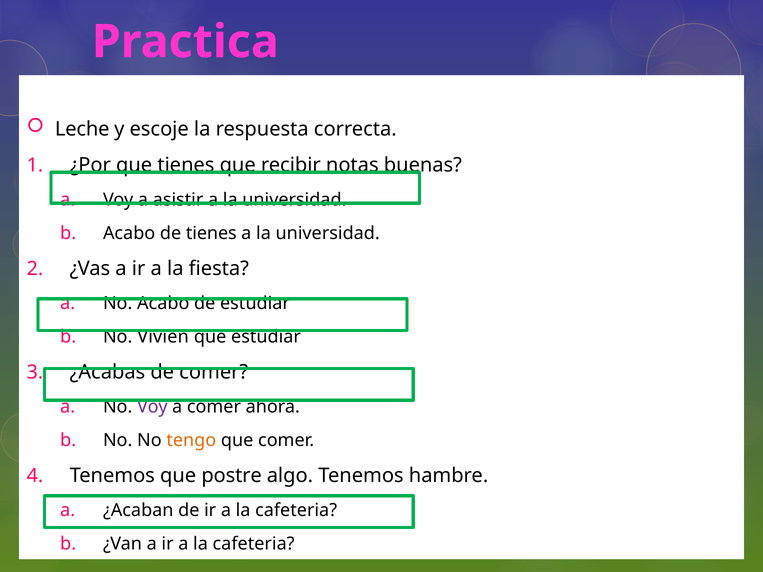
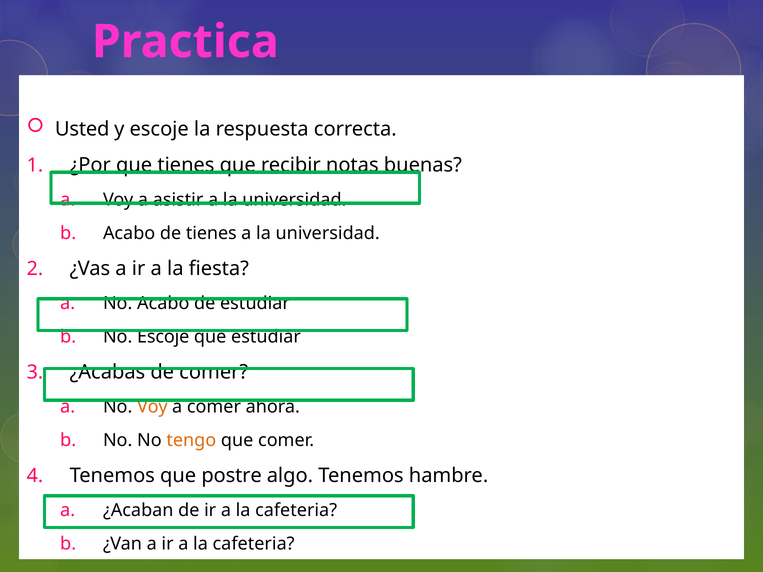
Leche: Leche -> Usted (82, 129)
No Vivien: Vivien -> Escoje (163, 337)
Voy colour: purple -> orange (152, 407)
